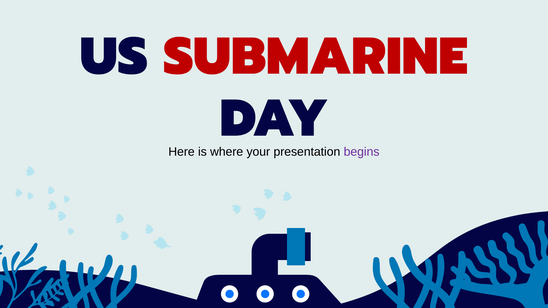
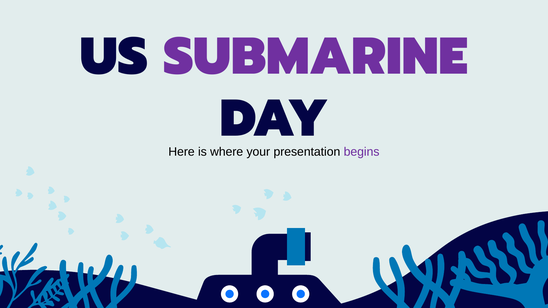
SUBMARINE colour: red -> purple (316, 57)
